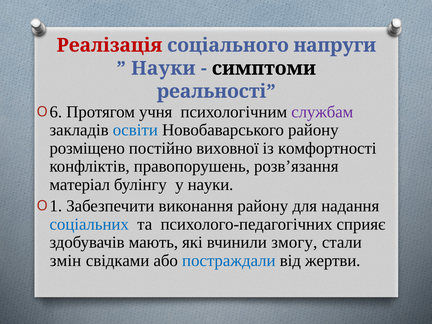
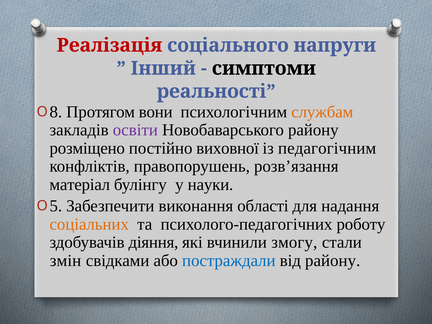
Науки: Науки -> Інший (163, 68)
6: 6 -> 8 (56, 112)
учня: учня -> вони (156, 112)
службам colour: purple -> orange (322, 112)
освіти colour: blue -> purple (135, 130)
комфортності: комфортності -> педагогічним (327, 148)
1: 1 -> 5 (56, 206)
виконання району: району -> області (263, 206)
соціальних colour: blue -> orange (89, 224)
сприяє: сприяє -> роботу (361, 224)
мають: мають -> діяння (153, 242)
від жертви: жертви -> району (333, 260)
